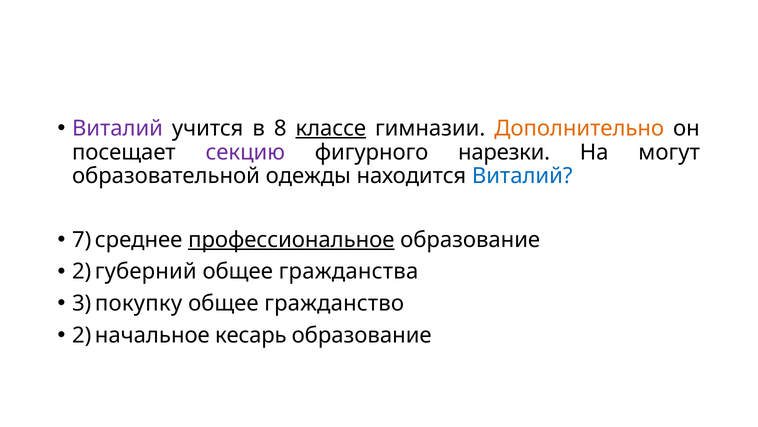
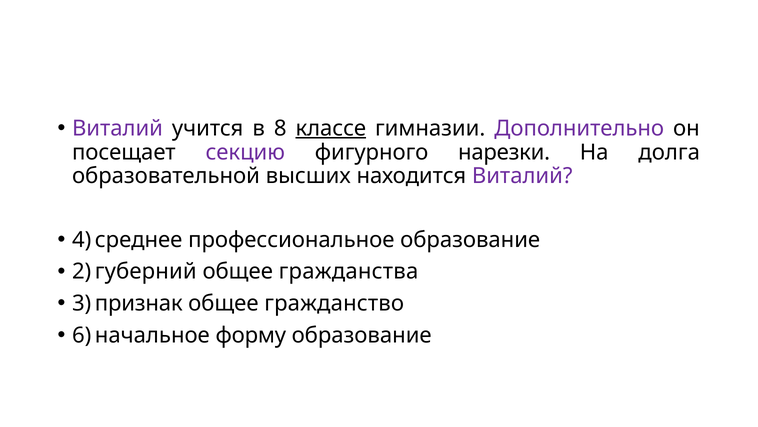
Дополнительно colour: orange -> purple (579, 128)
могут: могут -> долга (669, 152)
одежды: одежды -> высших (308, 176)
Виталий colour: blue -> purple (522, 176)
7: 7 -> 4 (82, 239)
профессиональное underline: present -> none (291, 239)
покупку: покупку -> признак (139, 303)
2: 2 -> 6 (82, 335)
кесарь: кесарь -> форму (251, 335)
